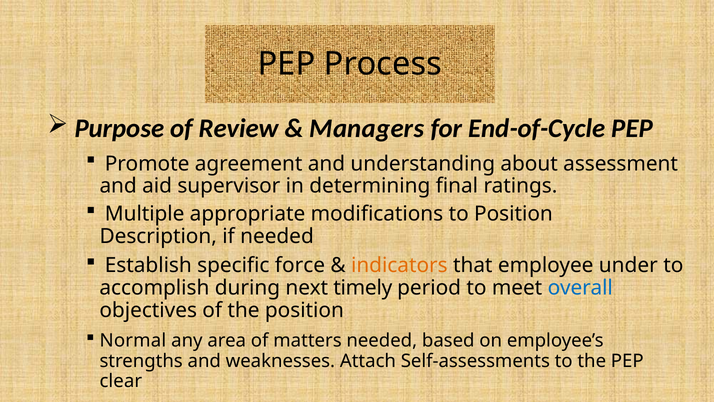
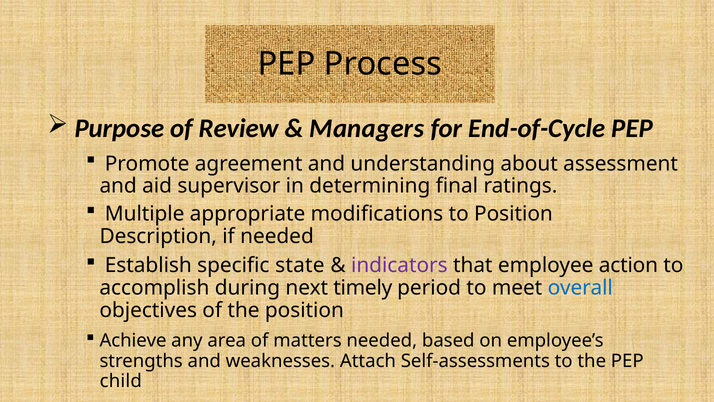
force: force -> state (300, 265)
indicators colour: orange -> purple (399, 265)
under: under -> action (628, 265)
Normal: Normal -> Achieve (133, 341)
clear: clear -> child (121, 381)
